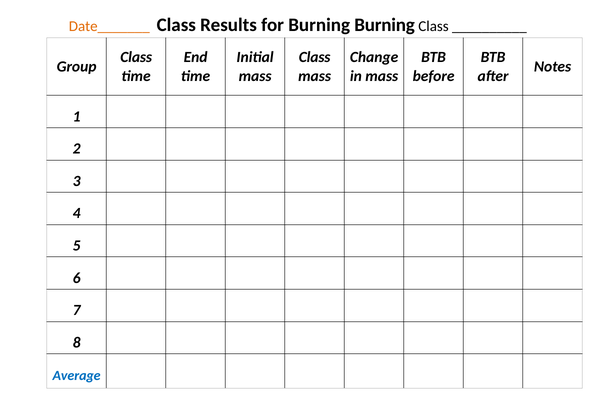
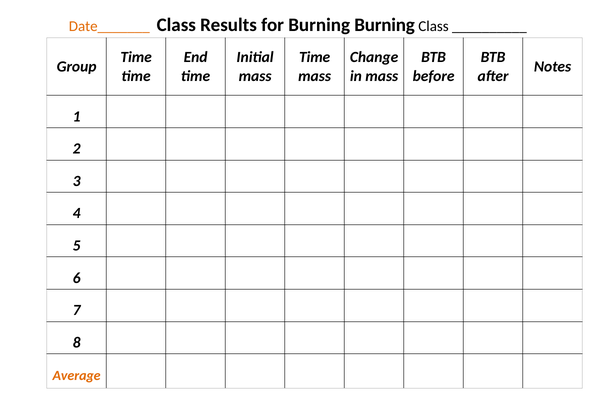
Class: Class -> Time (136, 57)
Class: Class -> Time (315, 57)
Average colour: blue -> orange (77, 376)
